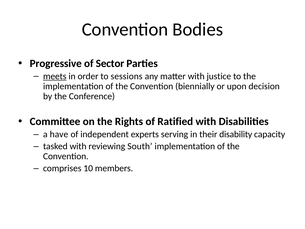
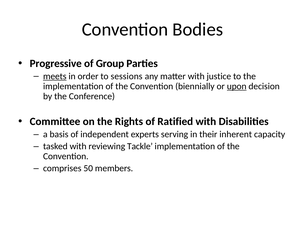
Sector: Sector -> Group (110, 63)
upon underline: none -> present (237, 86)
have: have -> basis (59, 134)
disability: disability -> inherent (236, 134)
South: South -> Tackle (140, 146)
10: 10 -> 50 (88, 168)
